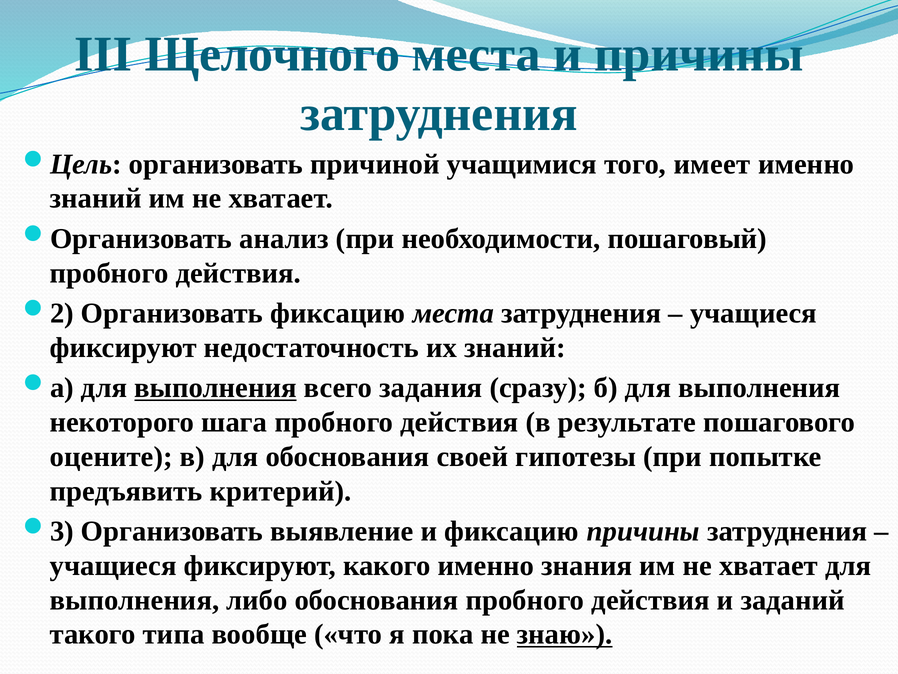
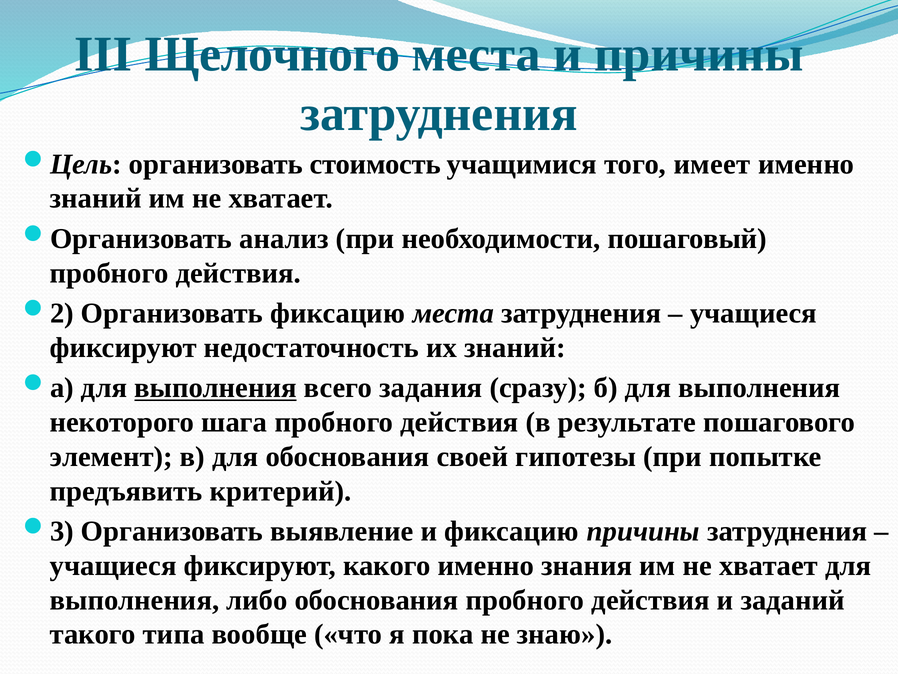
причиной: причиной -> стоимость (375, 164)
оцените: оцените -> элемент (111, 456)
знаю underline: present -> none (565, 634)
